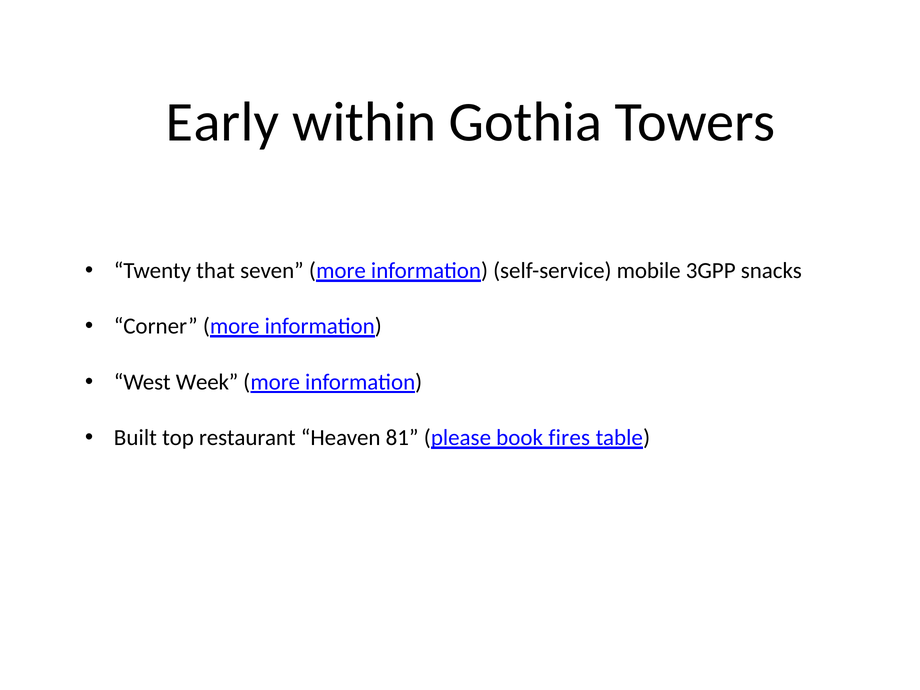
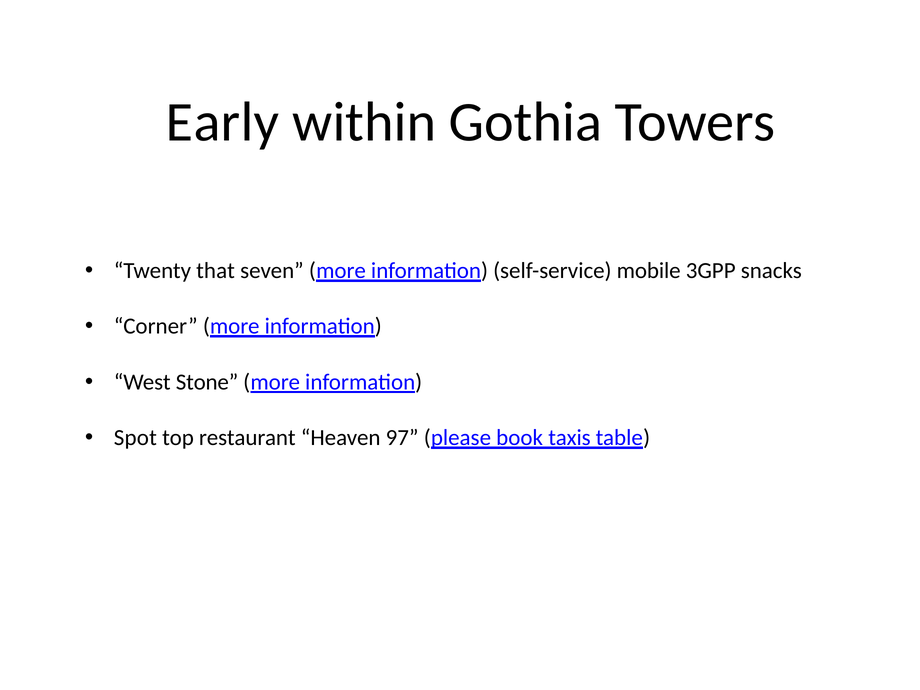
Week: Week -> Stone (207, 382)
Built: Built -> Spot (135, 438)
81: 81 -> 97 (402, 438)
fires: fires -> taxis (569, 438)
